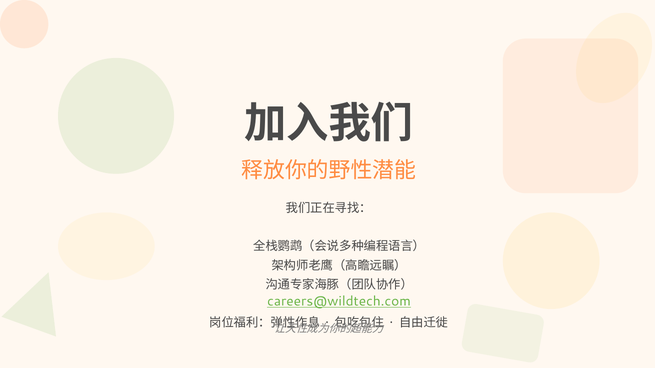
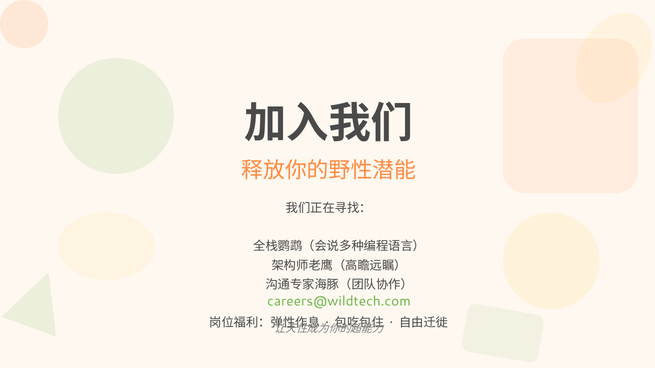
careers@wildtech.com underline: present -> none (339, 302)
